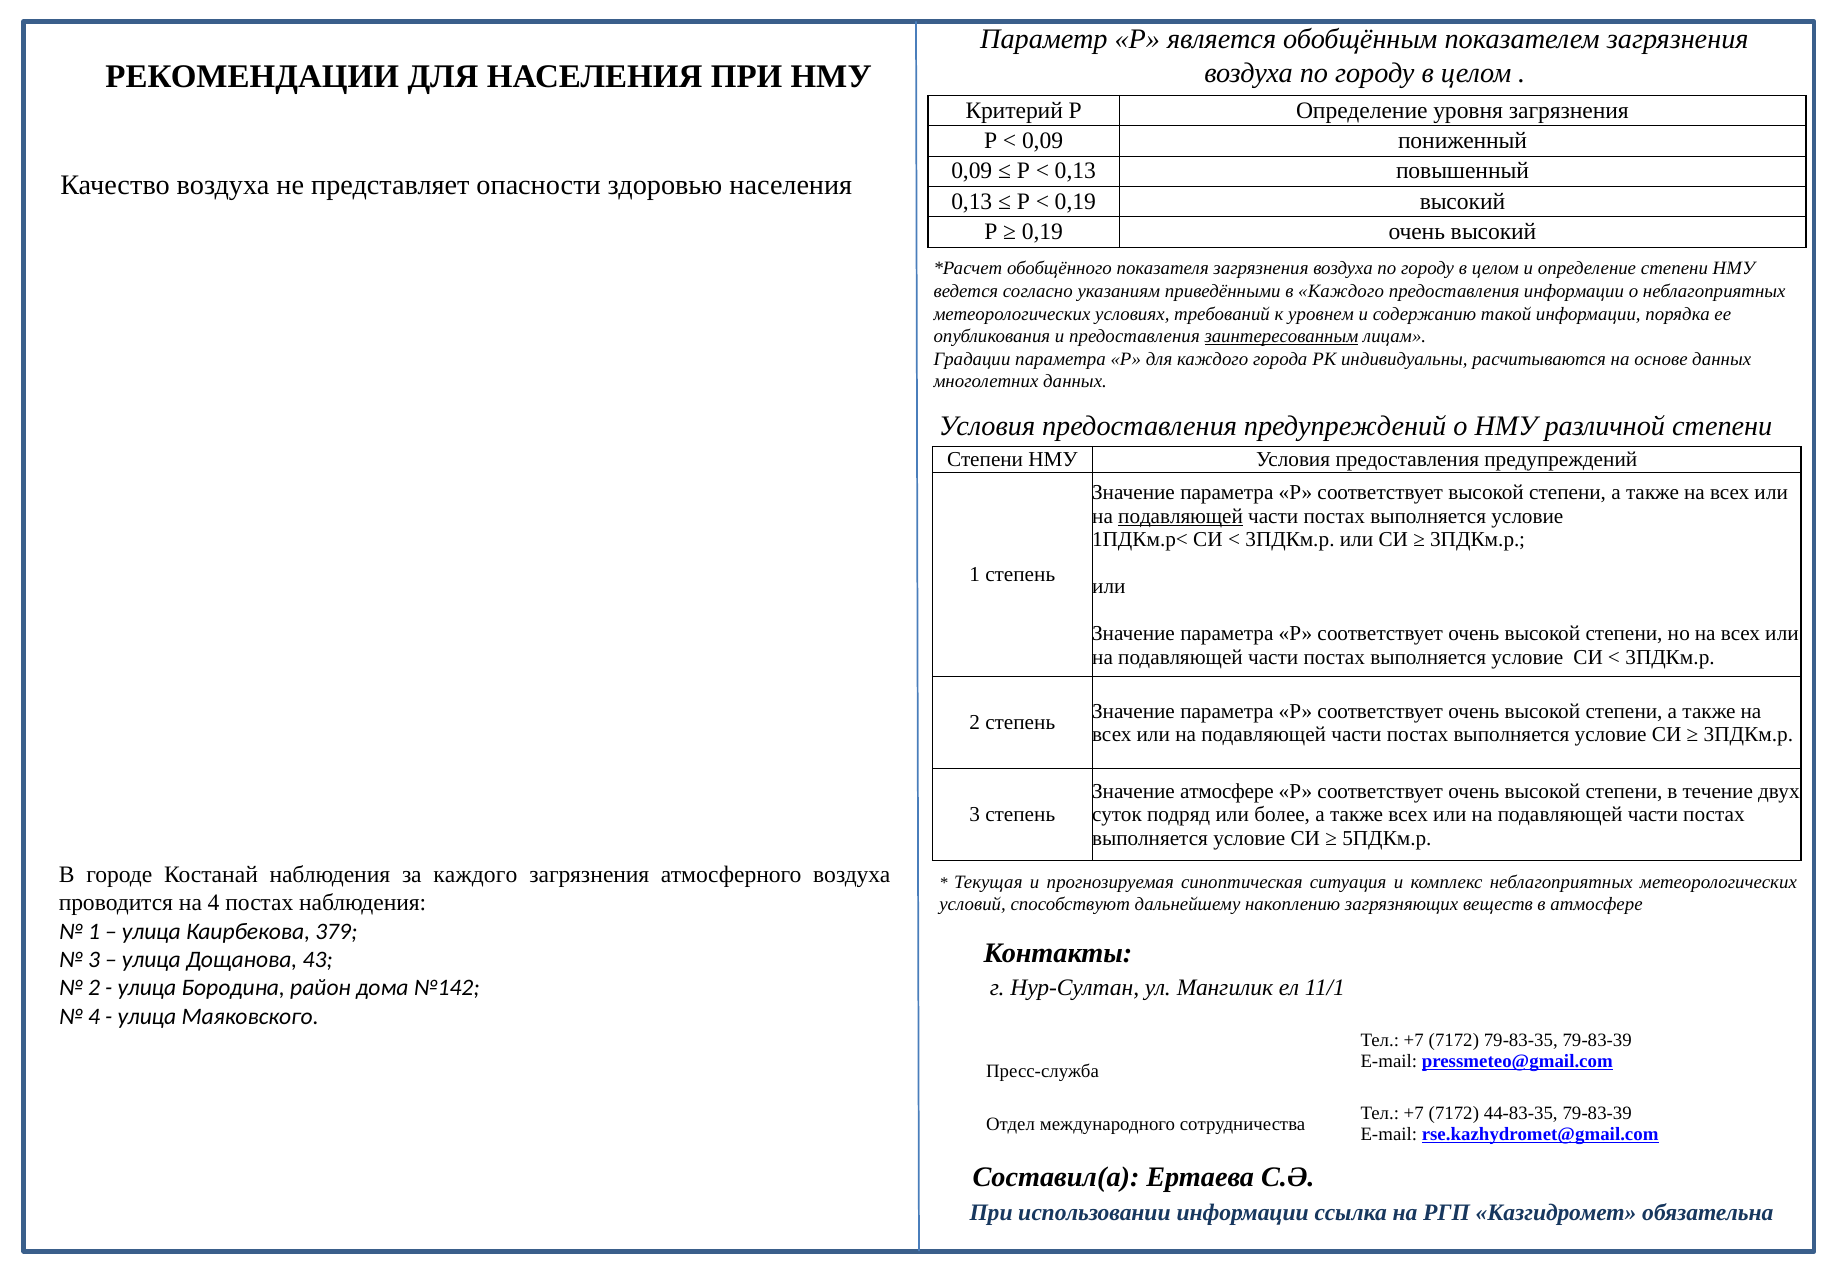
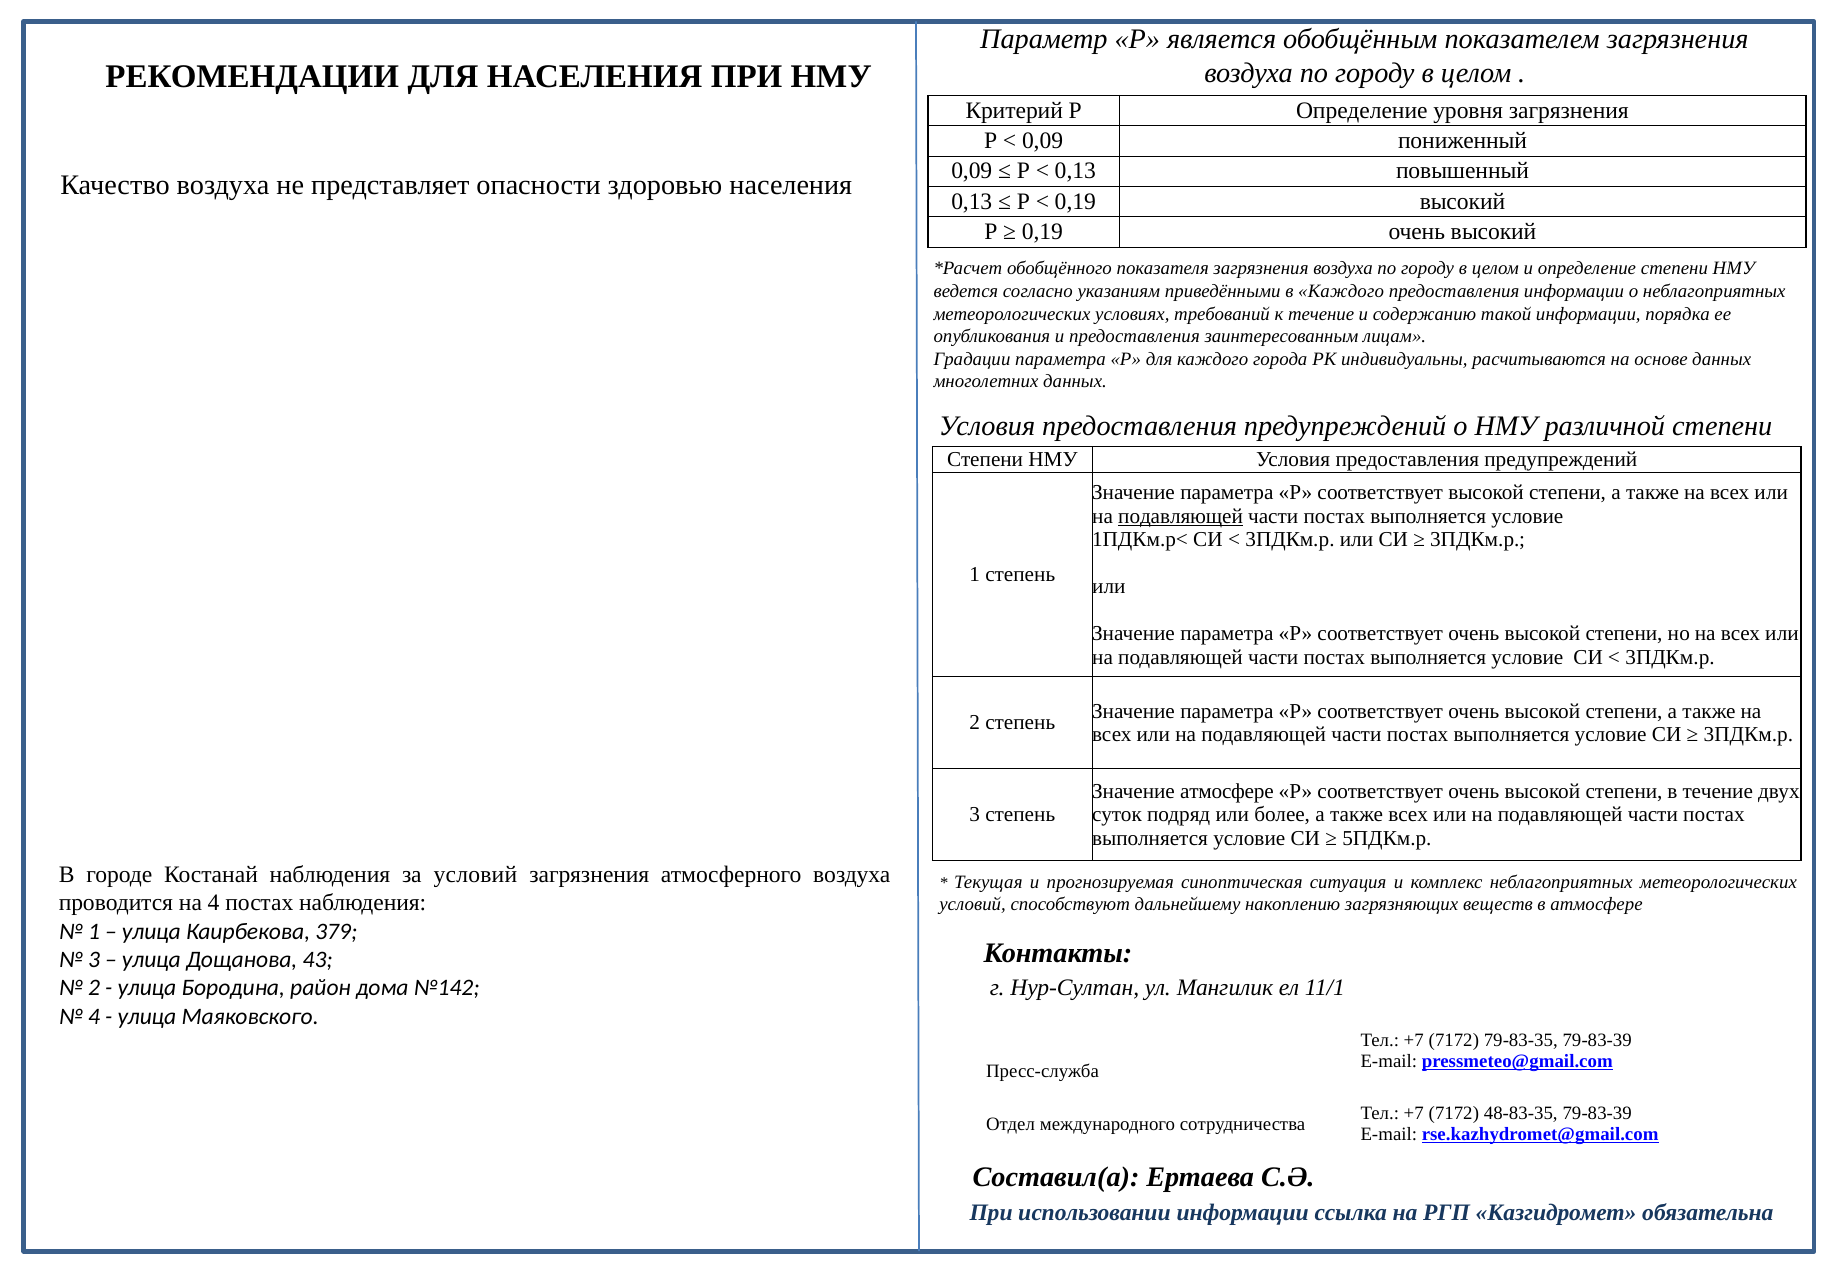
к уровнем: уровнем -> течение (1321, 314)
заинтересованным underline: present -> none (1281, 336)
за каждого: каждого -> условий (475, 874)
44-83-35: 44-83-35 -> 48-83-35 (1521, 1113)
